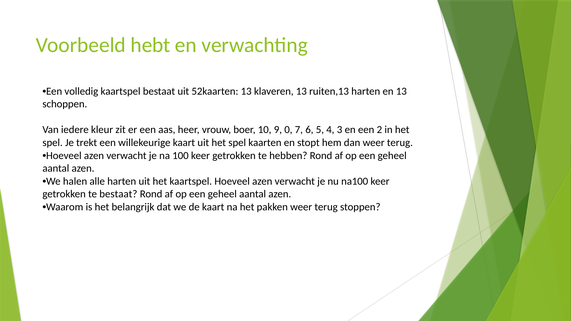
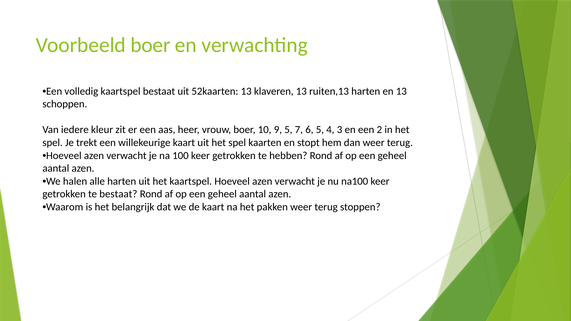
Voorbeeld hebt: hebt -> boer (150, 45)
9 0: 0 -> 5 (288, 130)
